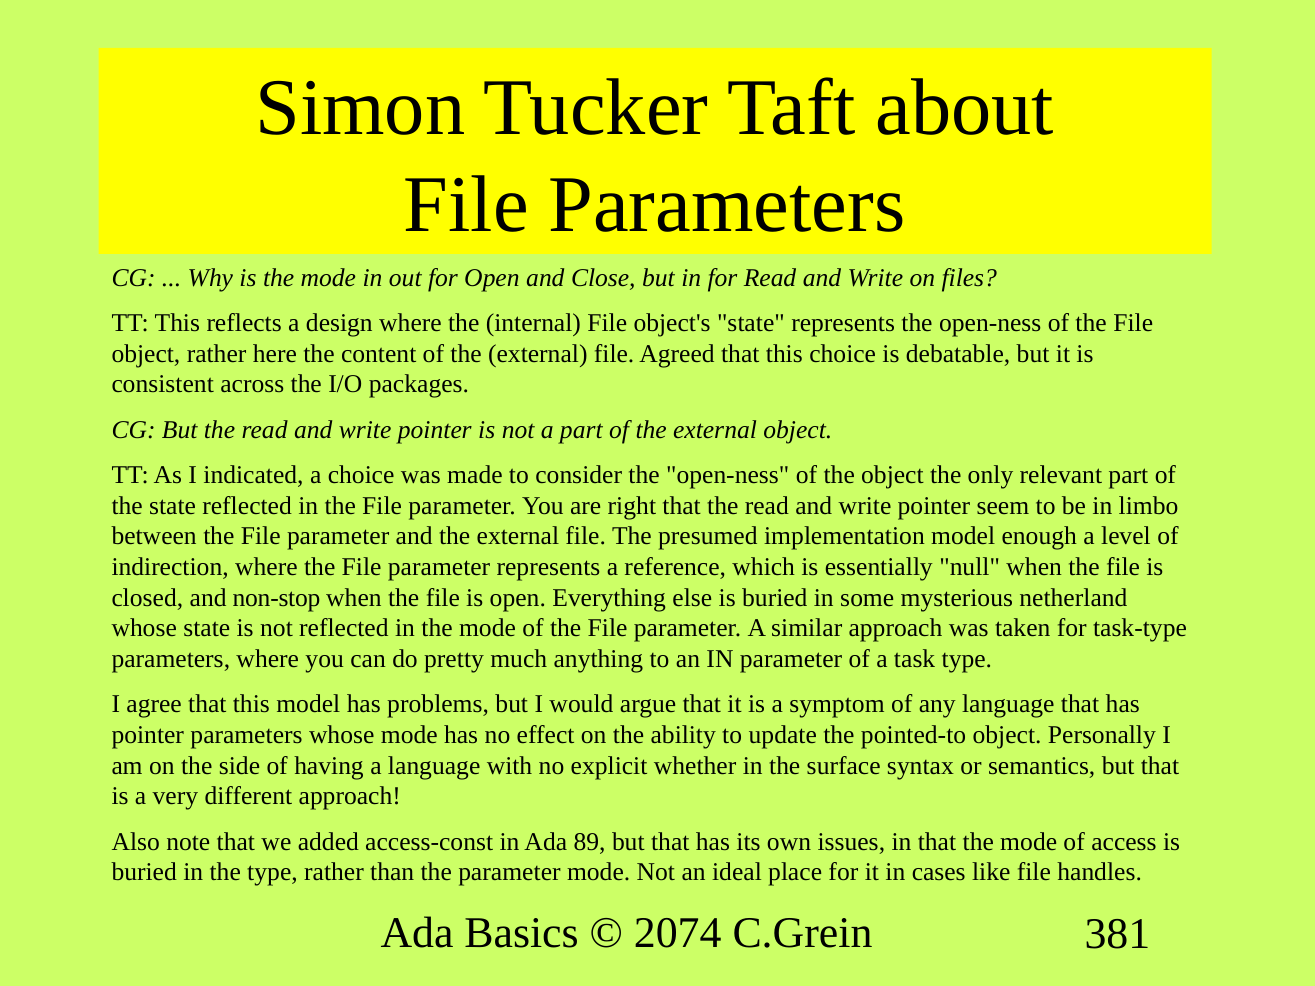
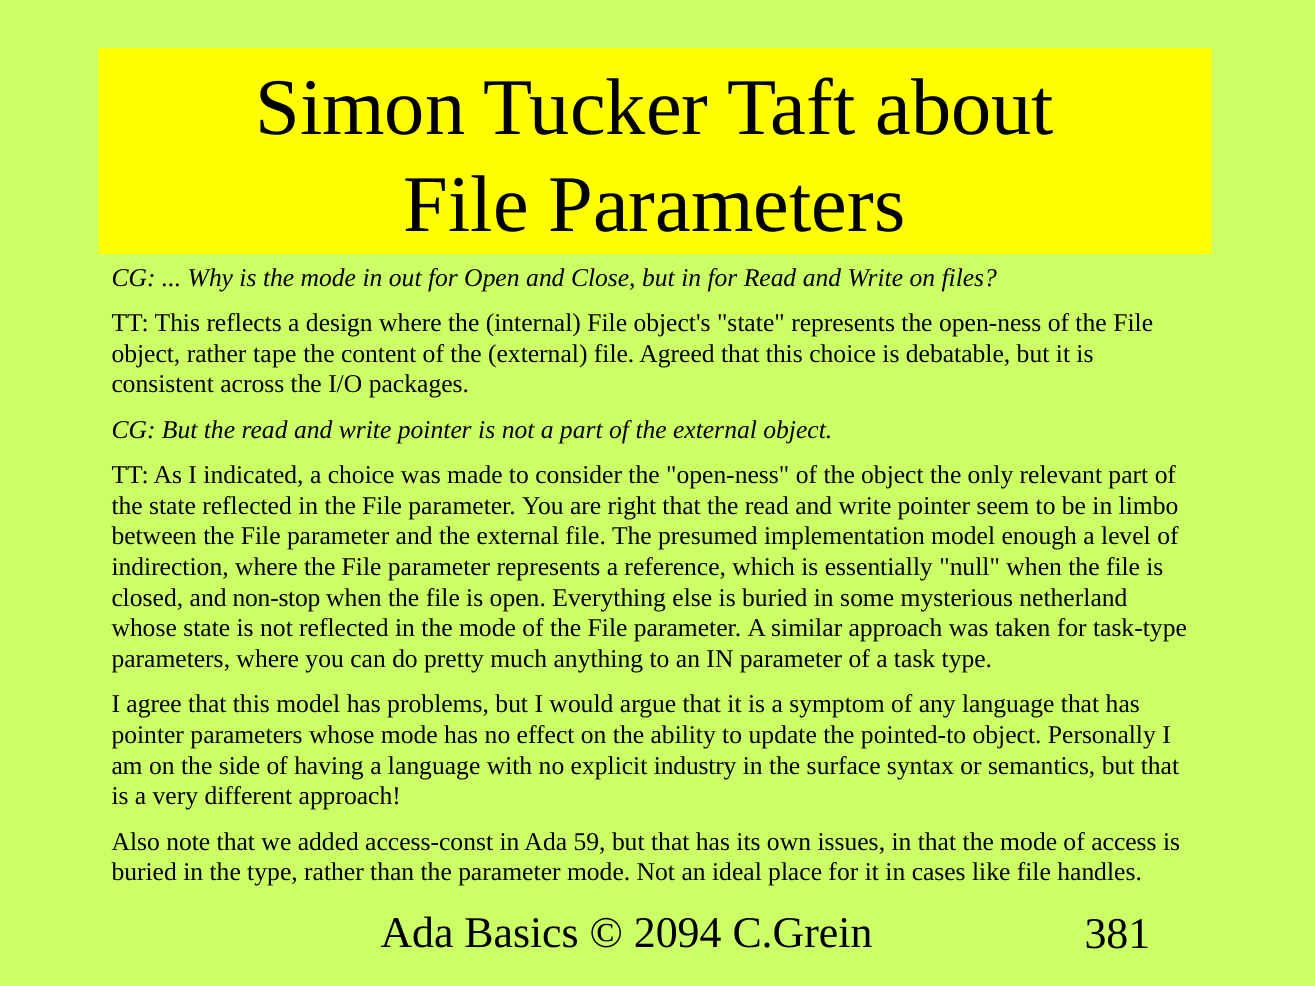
here: here -> tape (275, 354)
whether: whether -> industry (695, 766)
89: 89 -> 59 (590, 842)
2074: 2074 -> 2094 (678, 933)
